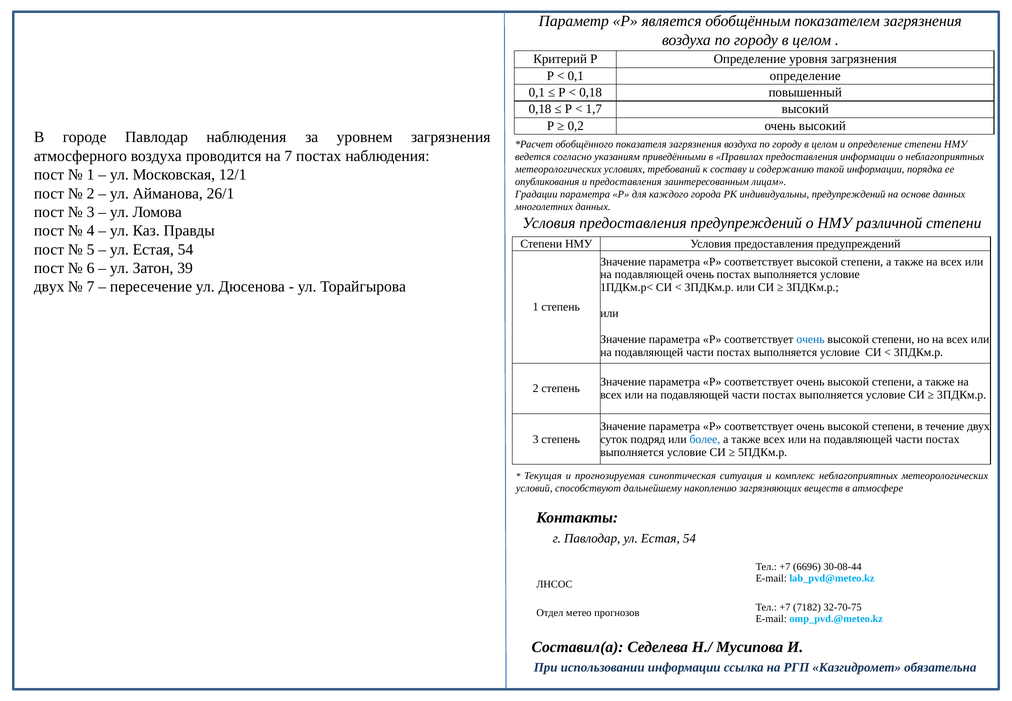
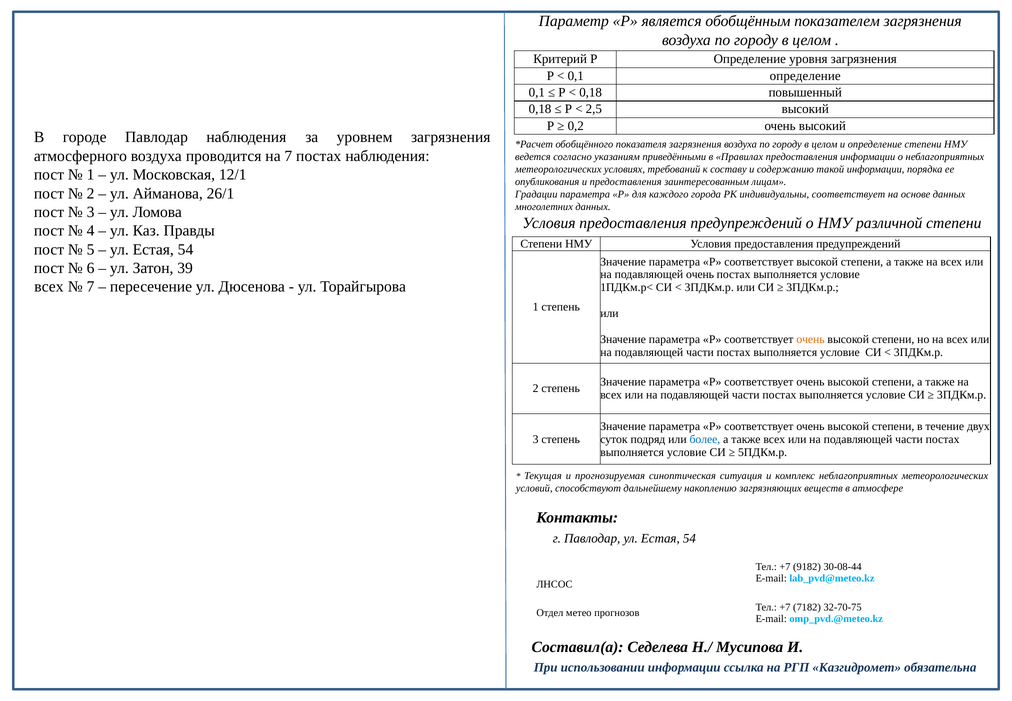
1,7: 1,7 -> 2,5 (594, 109)
индивидуальны предупреждений: предупреждений -> соответствует (848, 194)
двух: двух -> всех (49, 287)
очень colour: blue -> orange (811, 339)
6696: 6696 -> 9182 (807, 566)
